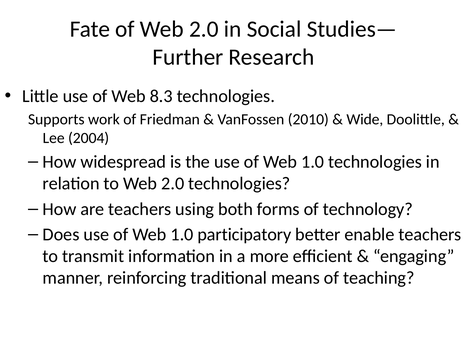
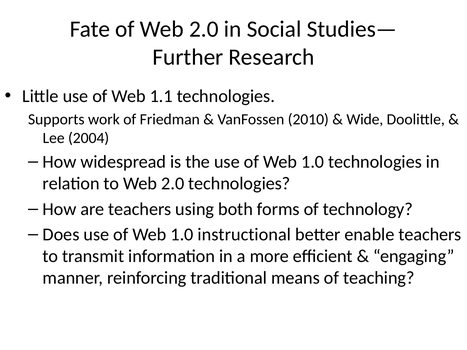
8.3: 8.3 -> 1.1 (161, 96)
participatory: participatory -> instructional (244, 235)
